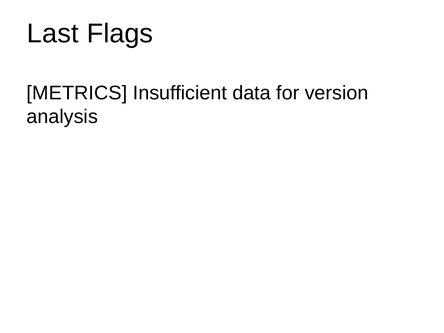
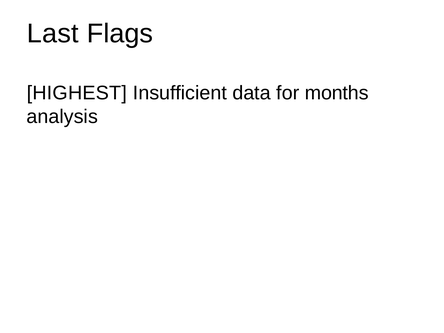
METRICS: METRICS -> HIGHEST (77, 93)
version: version -> months (337, 93)
